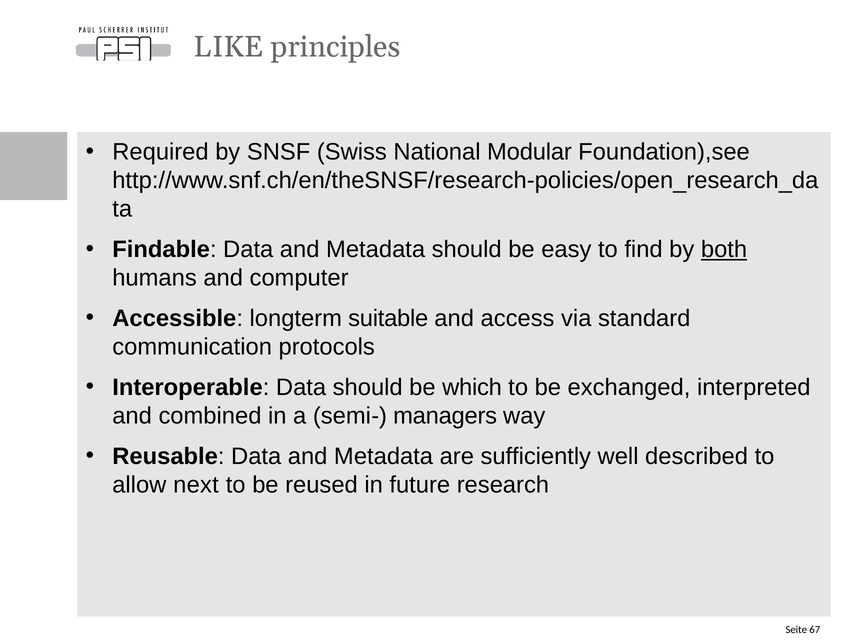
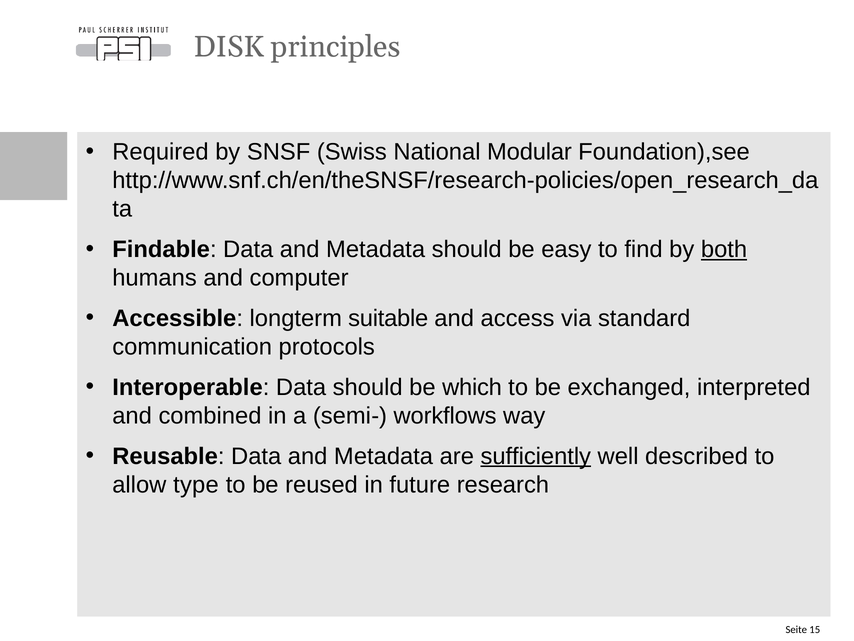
LIKE: LIKE -> DISK (229, 47)
managers: managers -> workflows (445, 415)
sufficiently underline: none -> present (536, 456)
next: next -> type (196, 484)
67: 67 -> 15 (815, 629)
